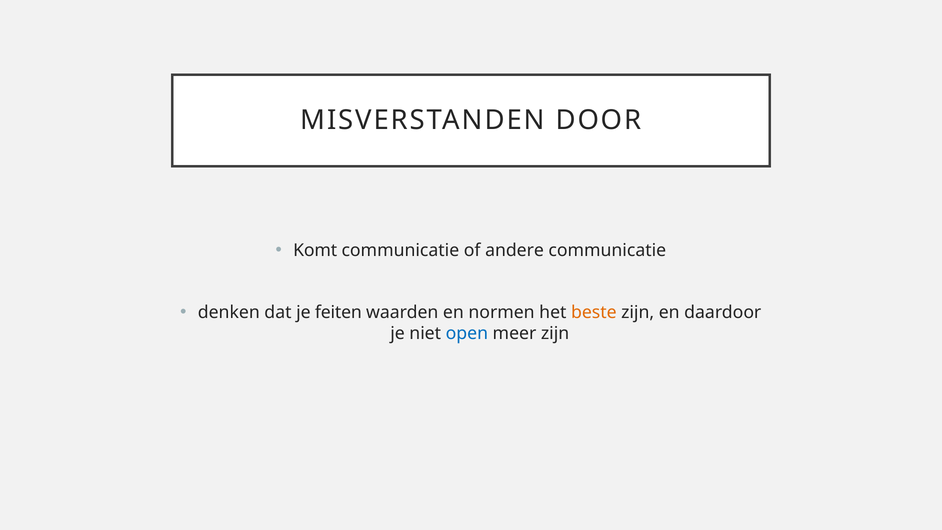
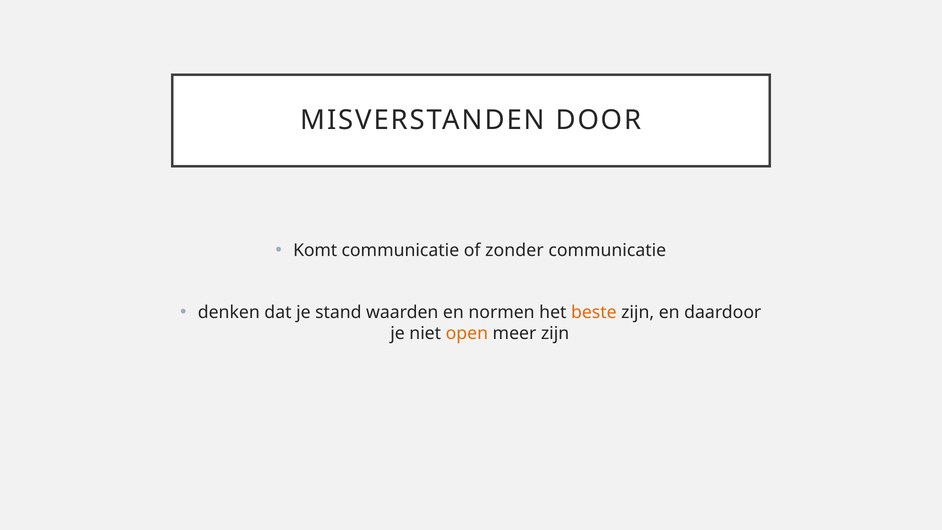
andere: andere -> zonder (514, 250)
feiten: feiten -> stand (338, 312)
open colour: blue -> orange (467, 333)
